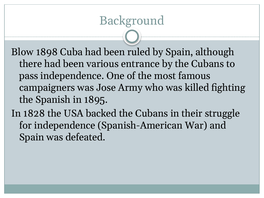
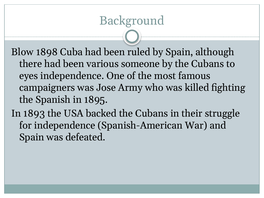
entrance: entrance -> someone (140, 64)
pass: pass -> eyes (29, 76)
1828: 1828 -> 1893 (34, 113)
